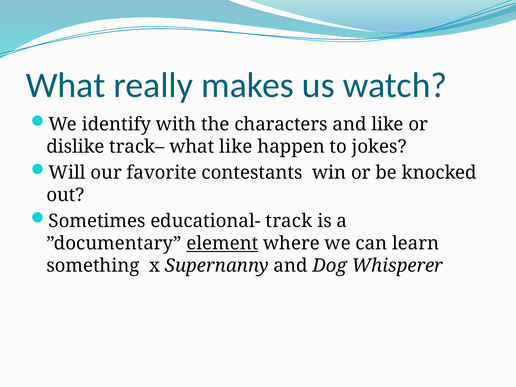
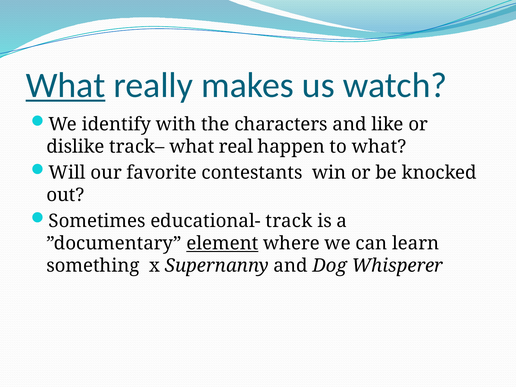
What underline: none -> present (66, 85)
what like: like -> real (236, 147)
to jokes: jokes -> what (379, 147)
